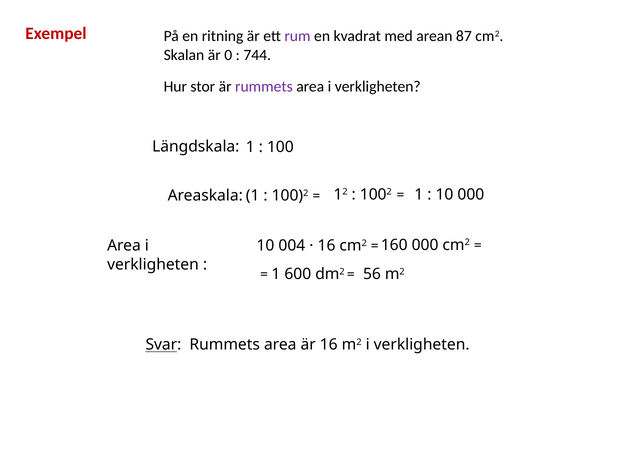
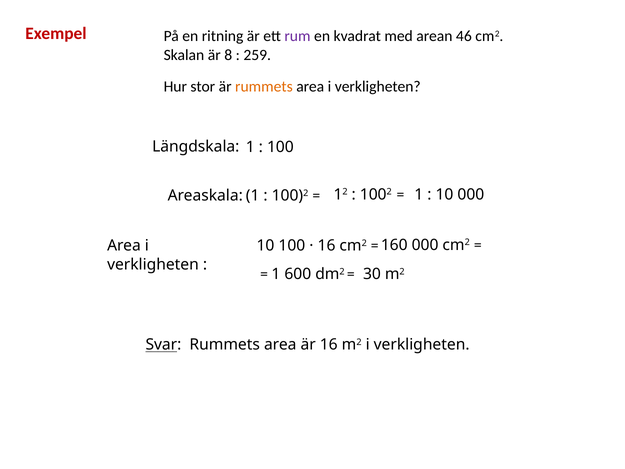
87: 87 -> 46 (464, 36)
0: 0 -> 8 (228, 55)
744: 744 -> 259 (257, 55)
rummets colour: purple -> orange (264, 86)
10 004: 004 -> 100 (292, 245)
56: 56 -> 30 (372, 274)
